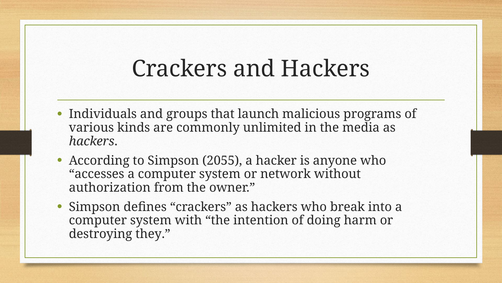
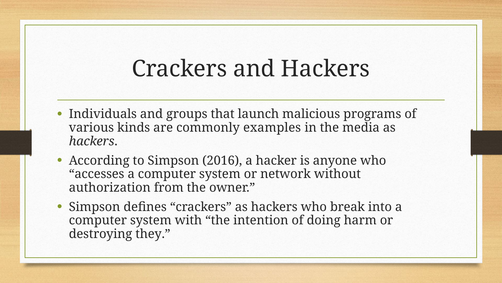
unlimited: unlimited -> examples (272, 127)
2055: 2055 -> 2016 (222, 160)
